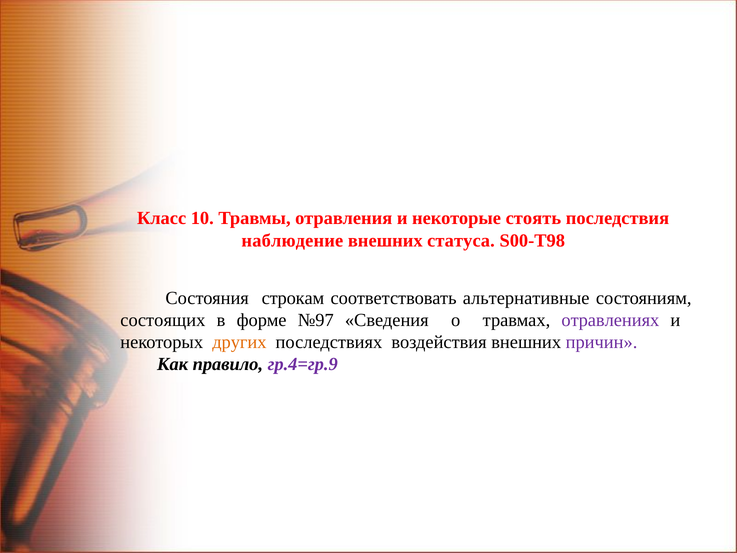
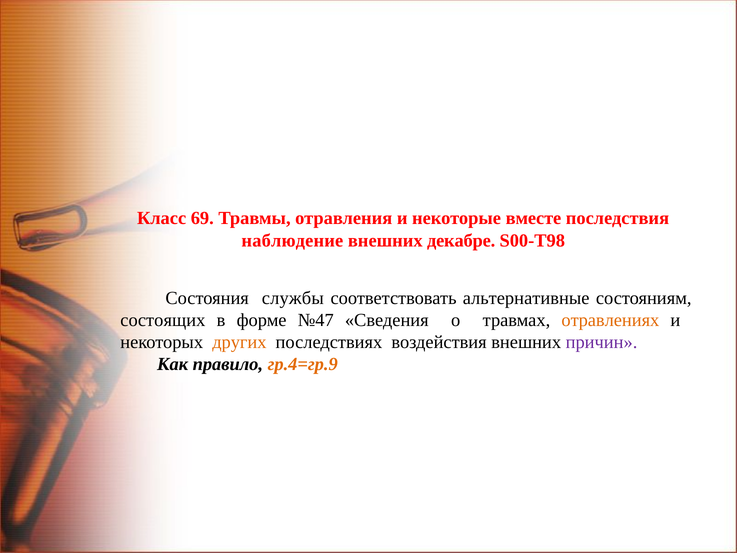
10: 10 -> 69 (202, 218)
стоять: стоять -> вместе (533, 218)
статуса: статуса -> декабре (461, 240)
строкам: строкам -> службы (293, 298)
№97: №97 -> №47 (316, 320)
отравлениях colour: purple -> orange (610, 320)
гр.4=гр.9 colour: purple -> orange (303, 364)
